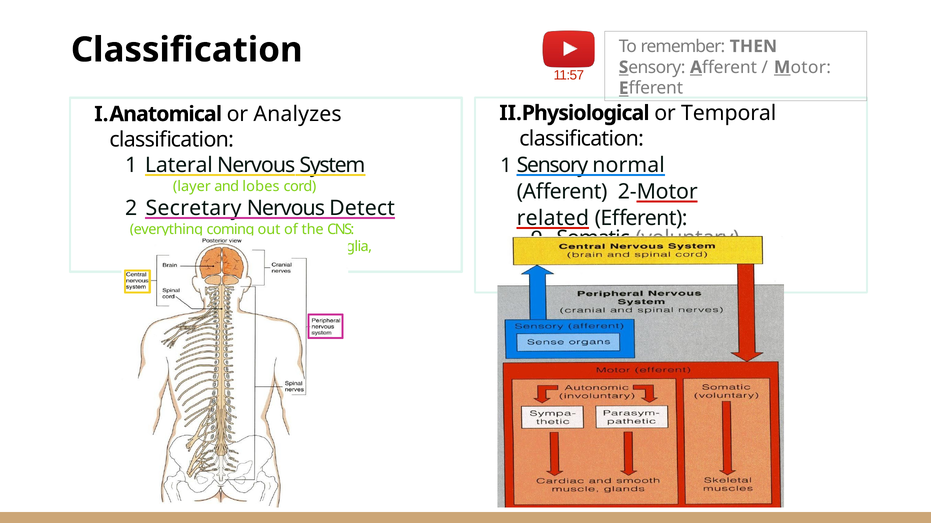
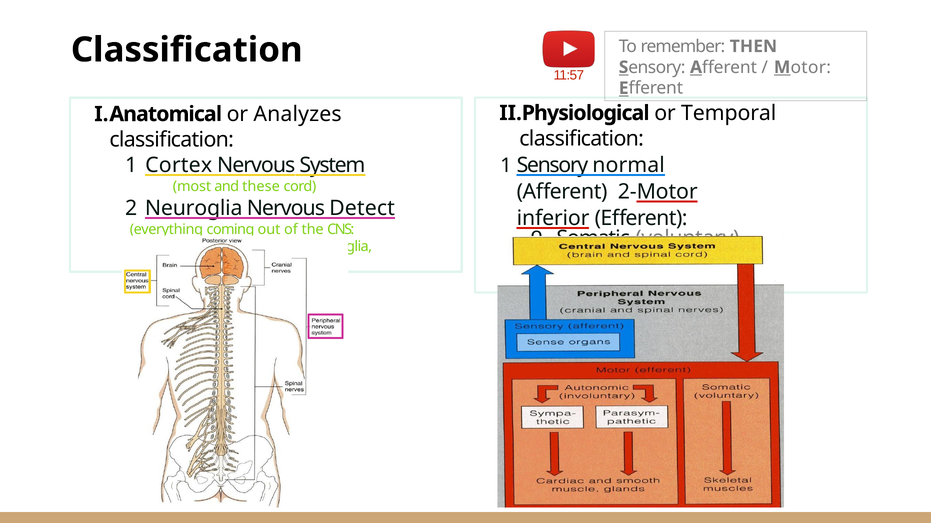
Lateral: Lateral -> Cortex (179, 165)
layer: layer -> most (192, 186)
lobes: lobes -> these (261, 186)
Secretary: Secretary -> Neuroglia (194, 208)
related: related -> inferior (553, 219)
